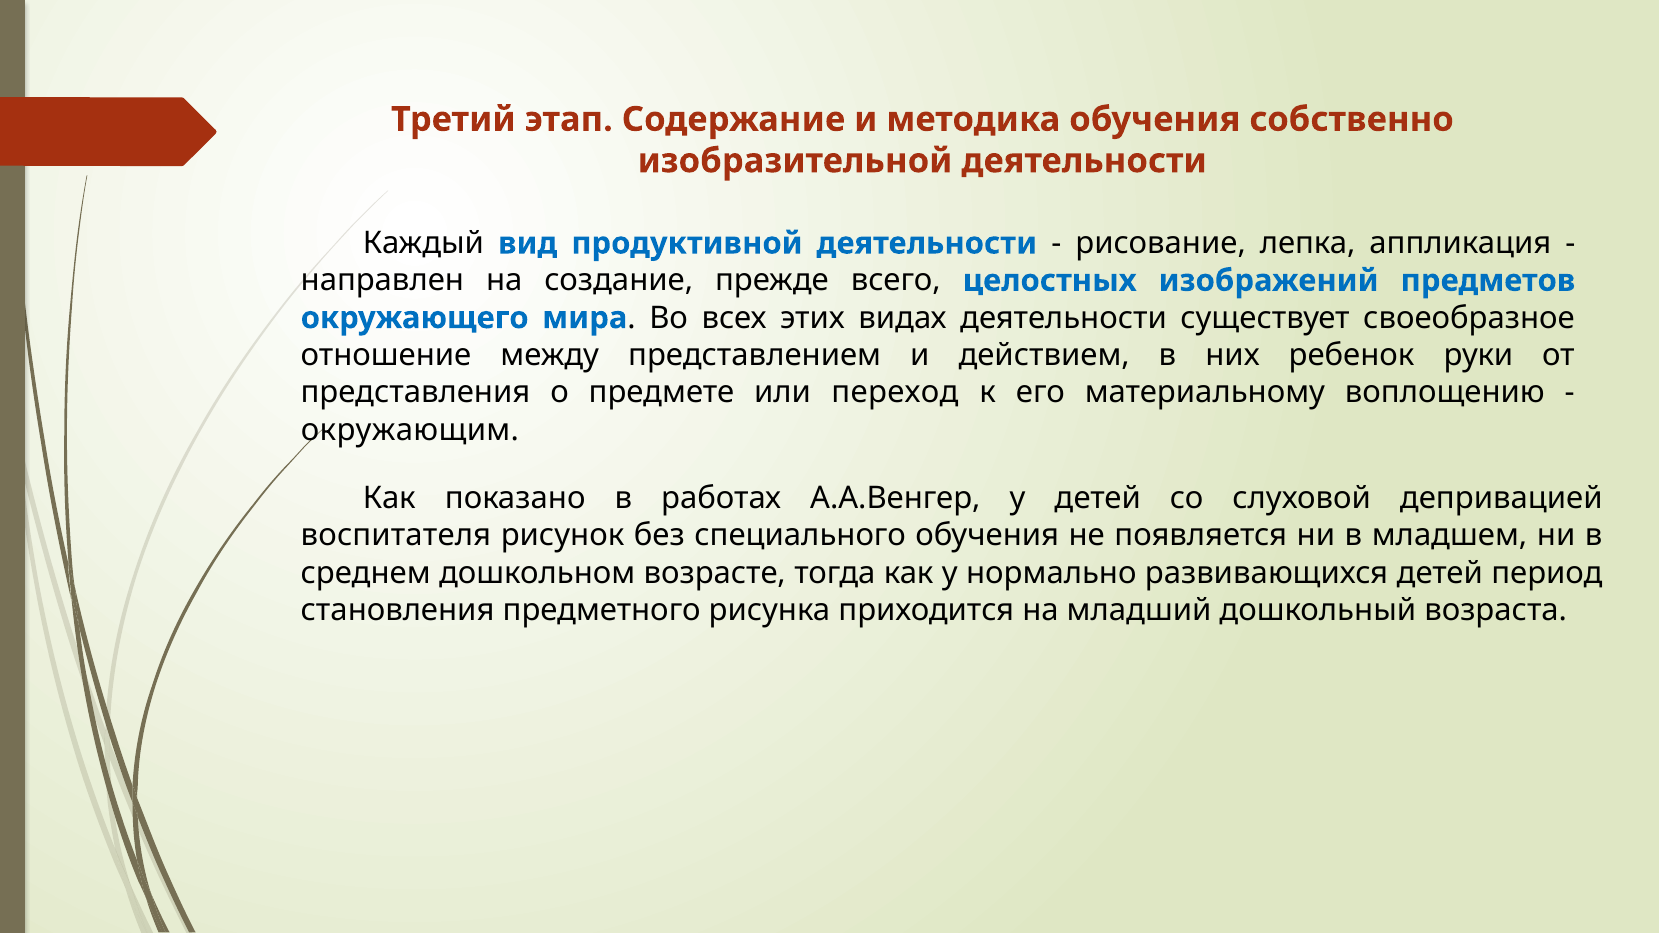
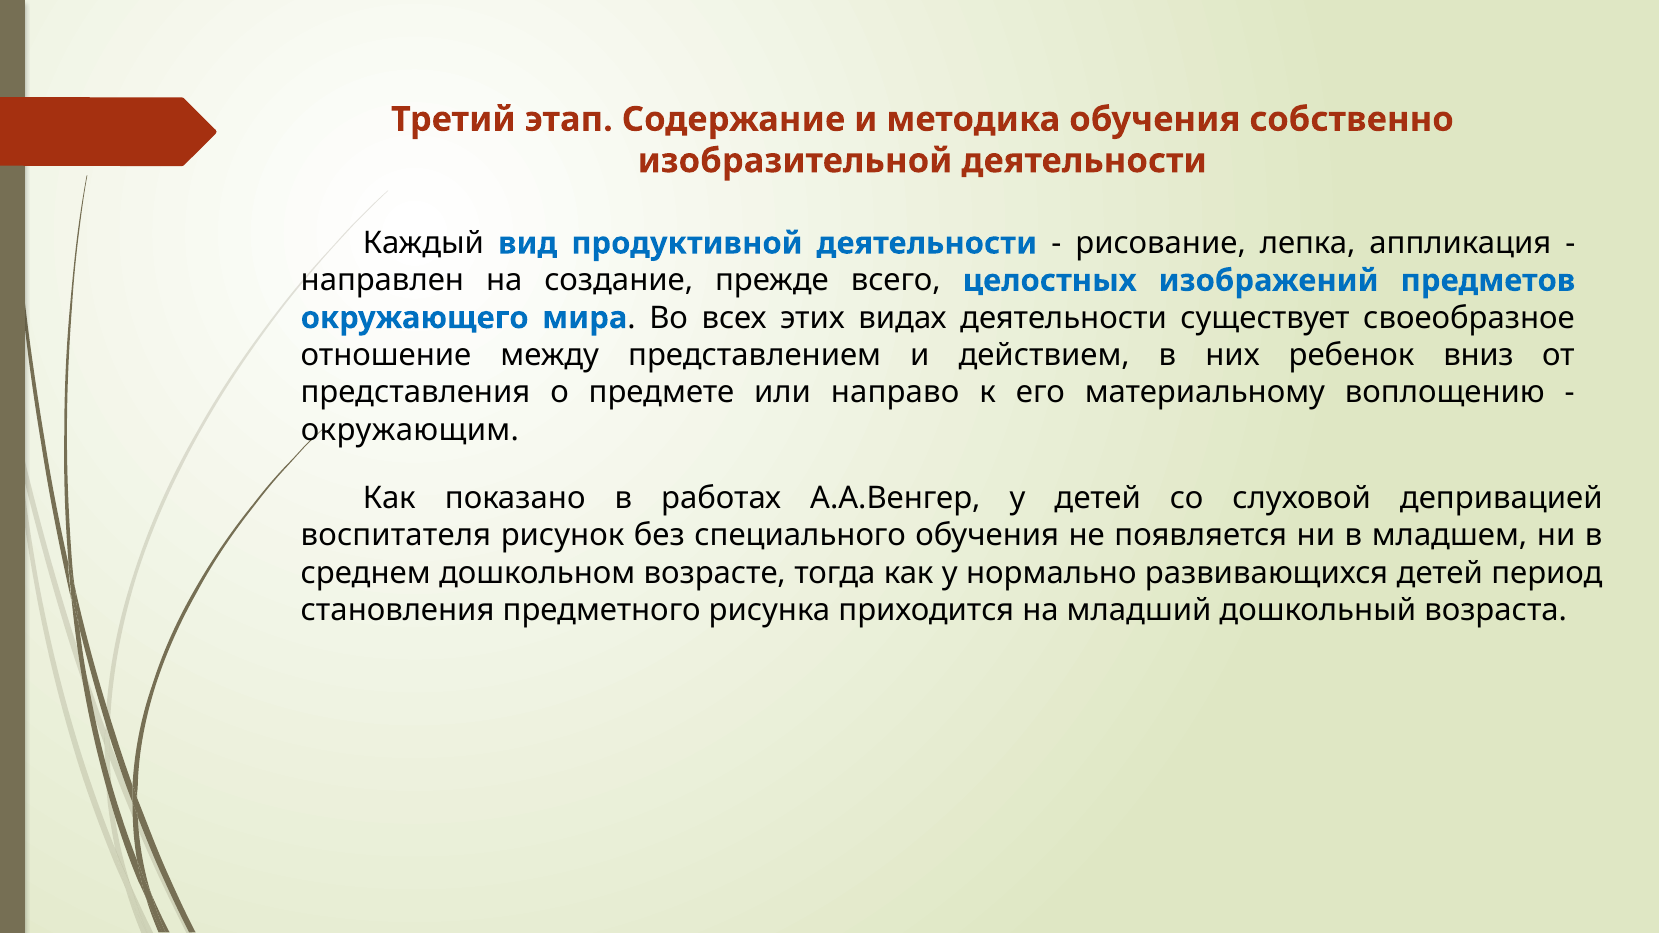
руки: руки -> вниз (1478, 355)
переход: переход -> направо (895, 393)
